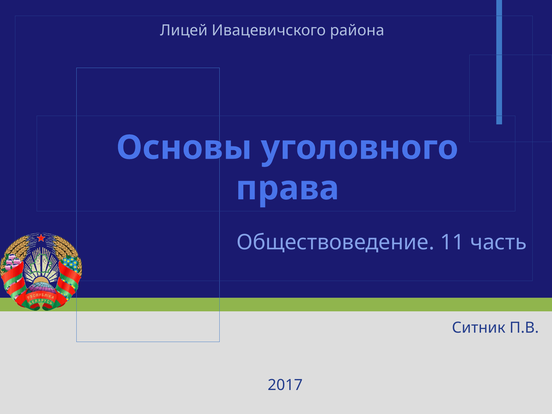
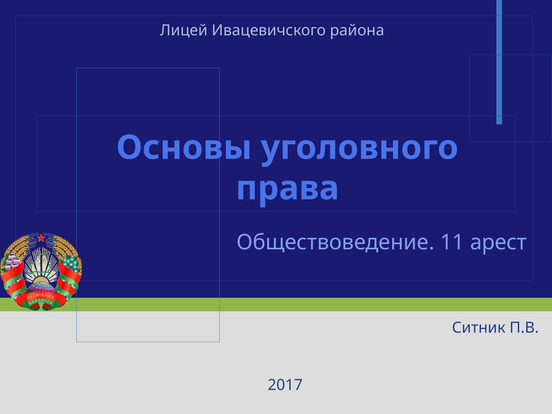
часть: часть -> арест (499, 243)
